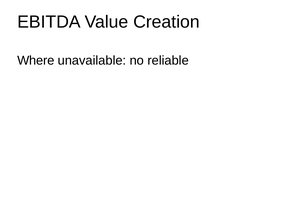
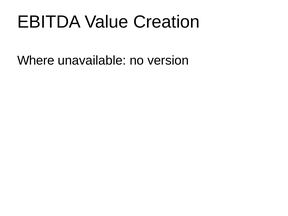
reliable: reliable -> version (168, 60)
